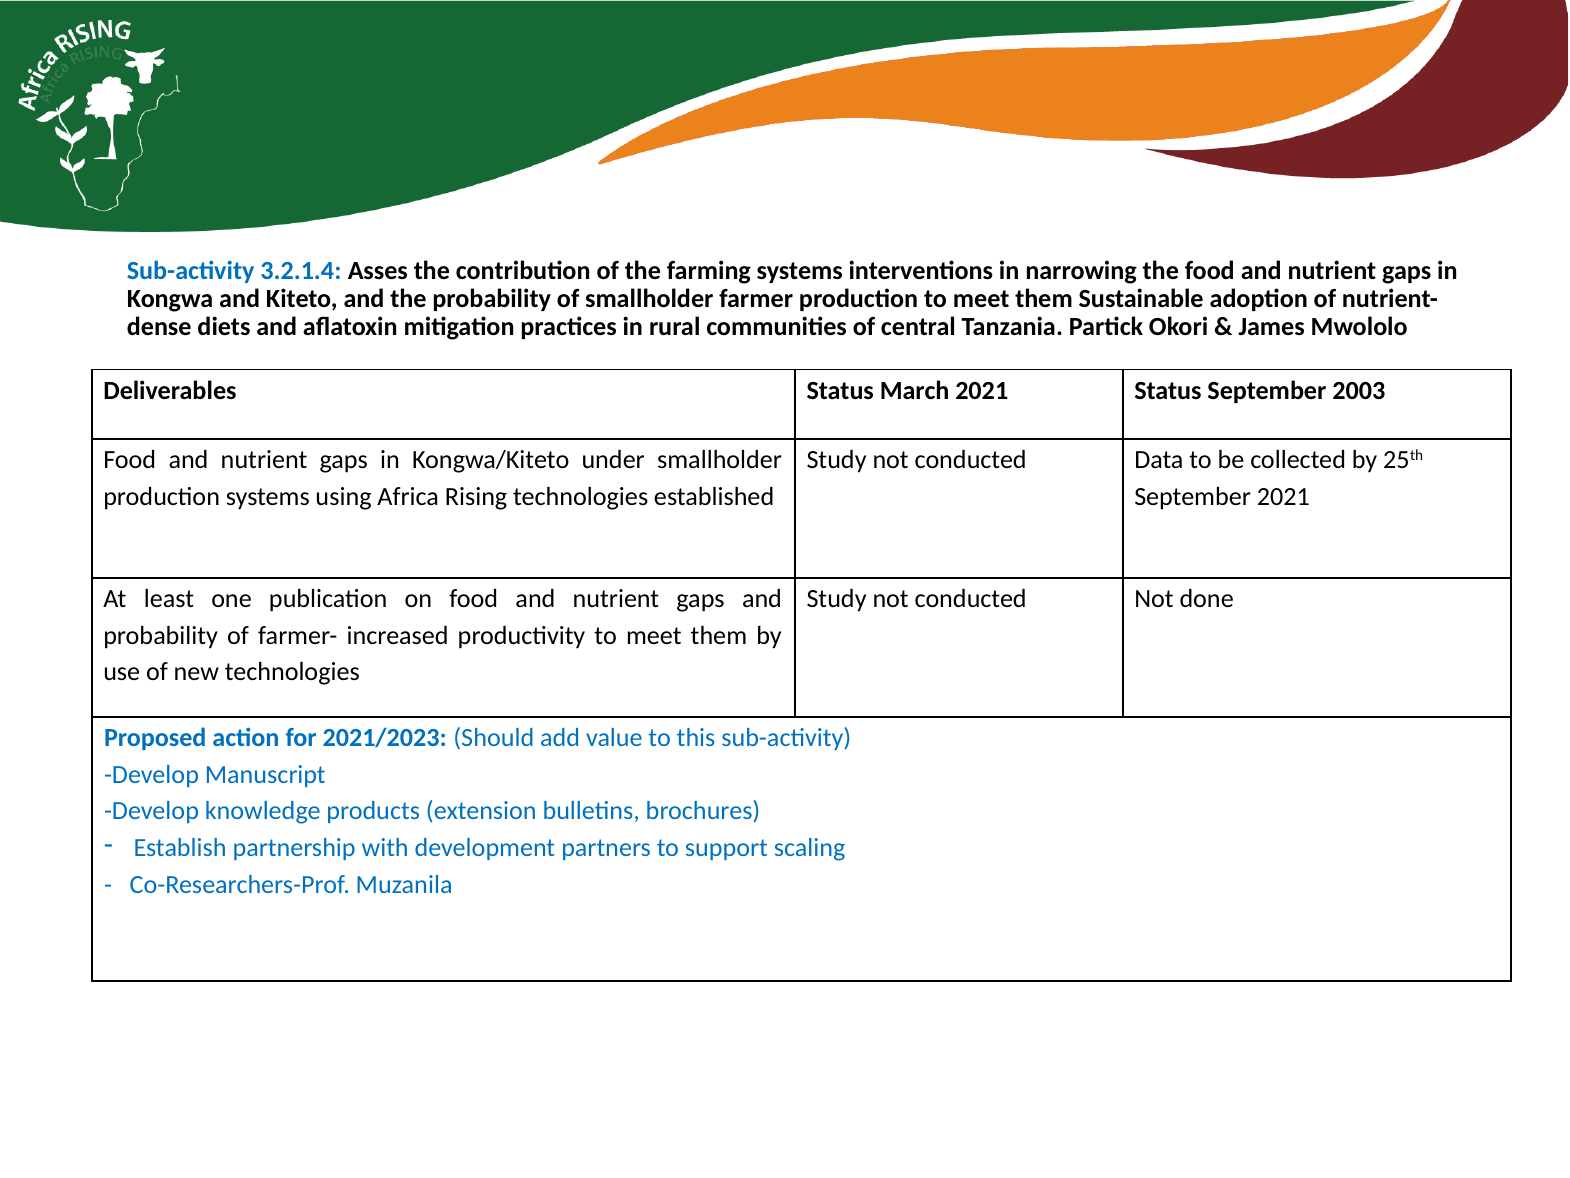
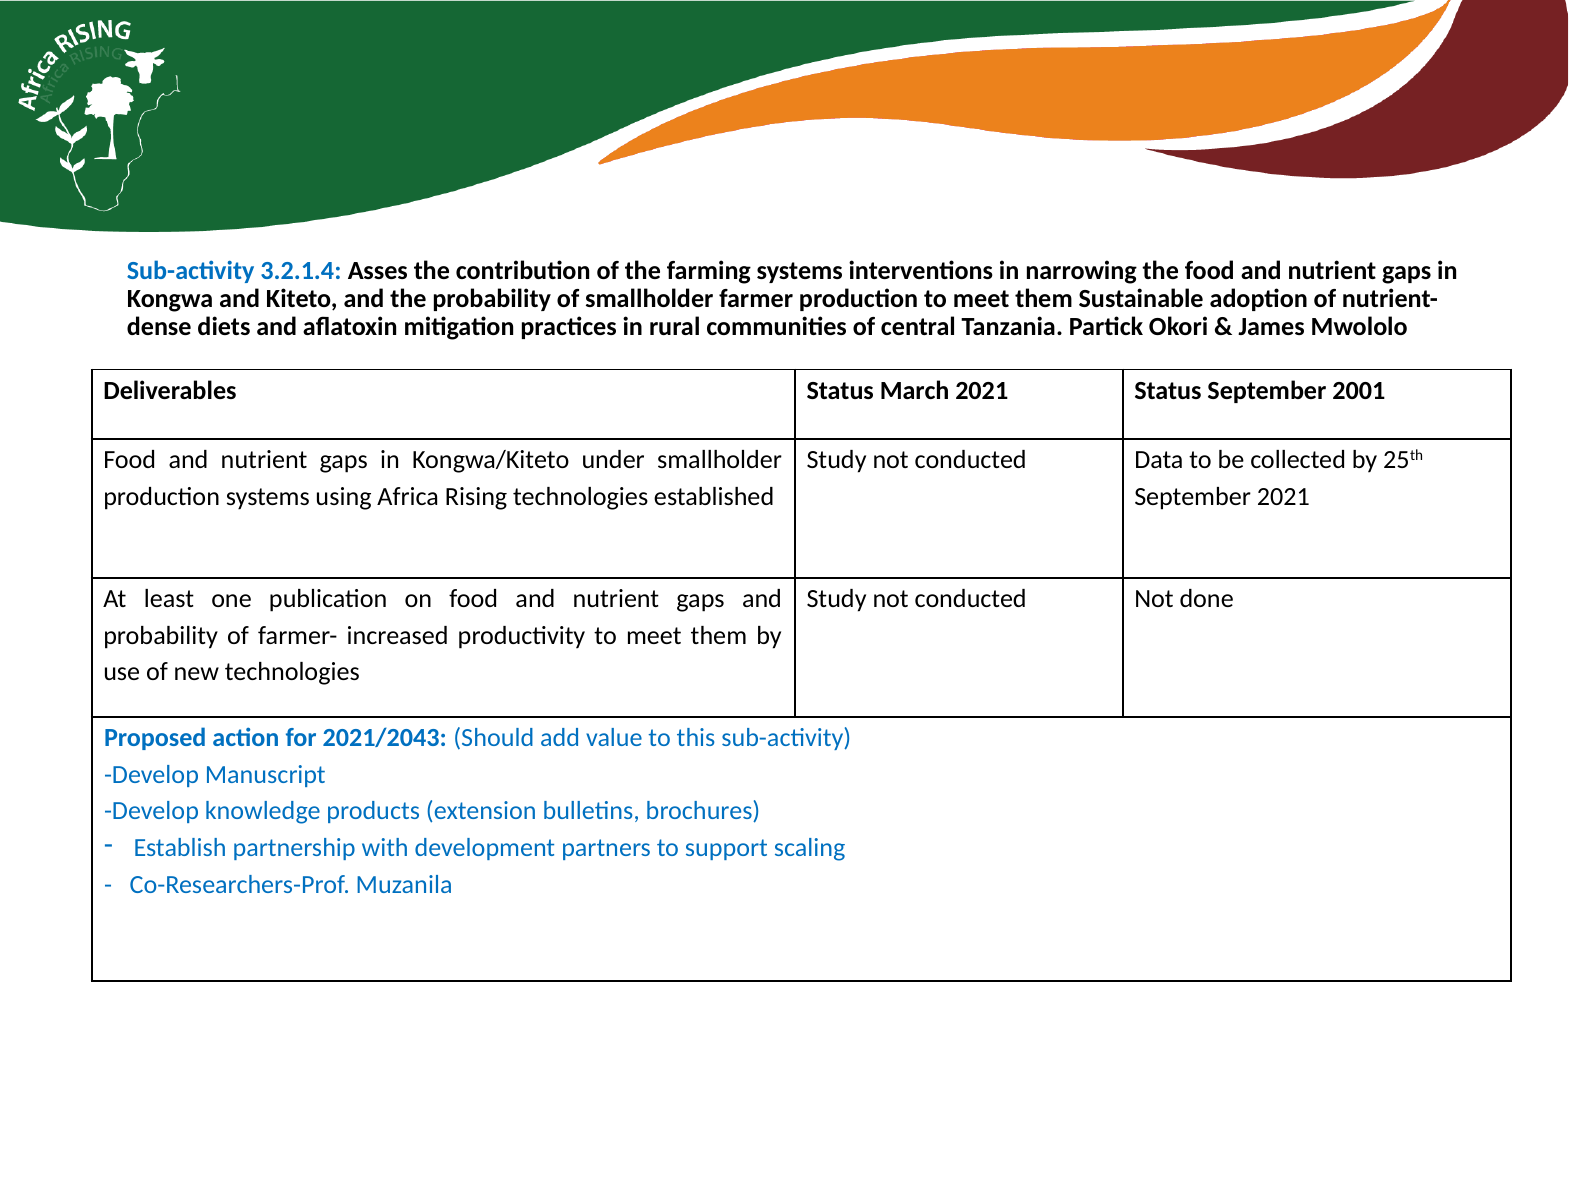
2003: 2003 -> 2001 (1359, 390)
2021/2023: 2021/2023 -> 2021/2043 (385, 738)
